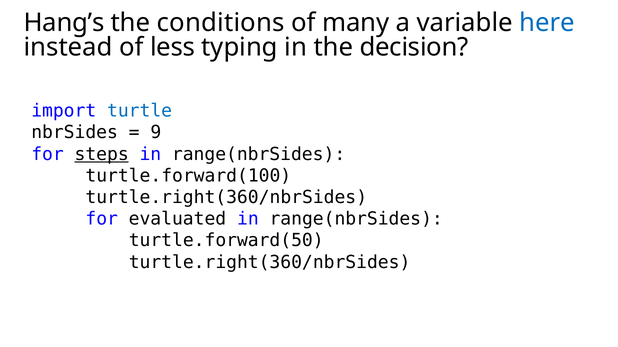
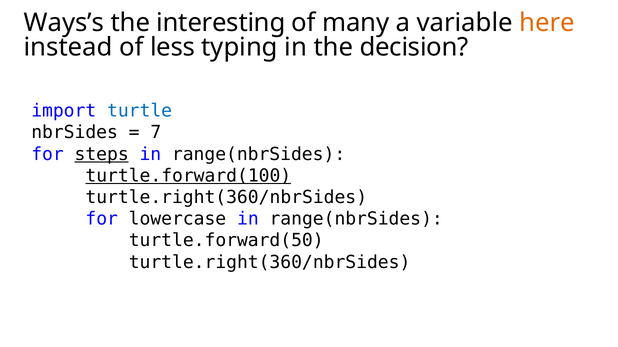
Hang’s: Hang’s -> Ways’s (64, 23)
conditions: conditions -> interesting (221, 23)
here colour: blue -> orange (547, 23)
9: 9 -> 7 (156, 133)
turtle.forward(100 underline: none -> present (188, 176)
evaluated: evaluated -> lowercase (177, 219)
